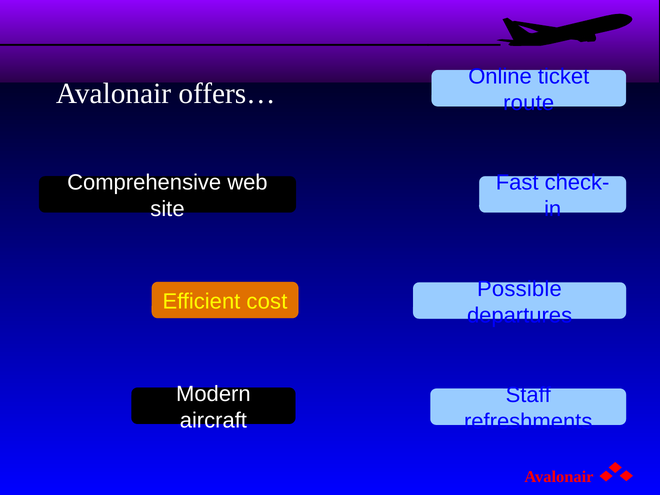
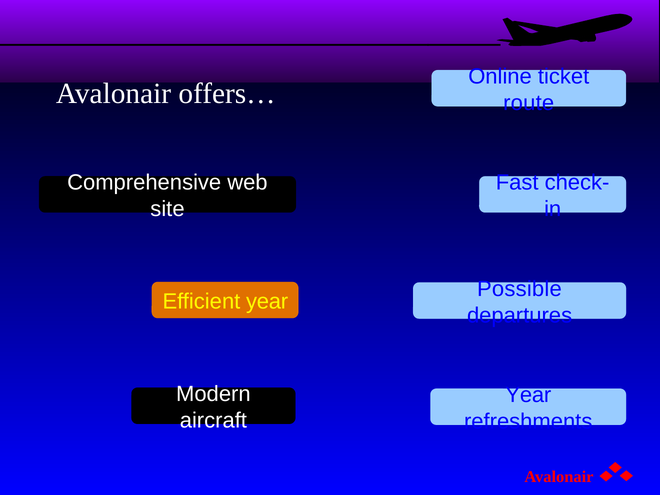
Efficient cost: cost -> year (267, 302)
Staff: Staff -> Year (528, 395)
